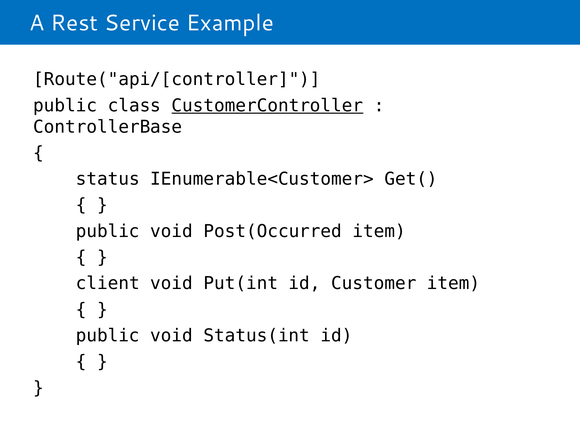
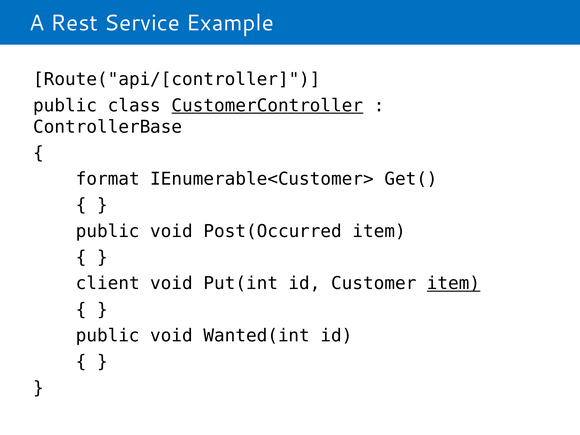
status: status -> format (108, 179)
item underline: none -> present (454, 283)
Status(int: Status(int -> Wanted(int (257, 336)
